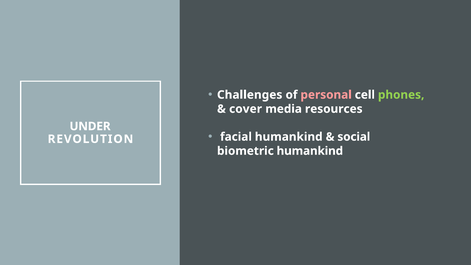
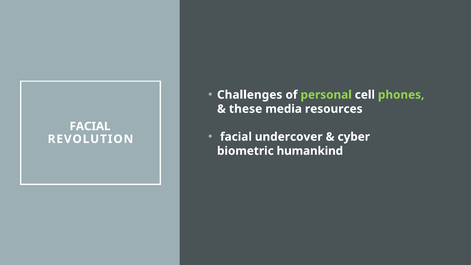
personal colour: pink -> light green (326, 95)
cover: cover -> these (246, 109)
UNDER: UNDER -> FACIAL (90, 126)
facial humankind: humankind -> undercover (289, 137)
social: social -> cyber (354, 137)
